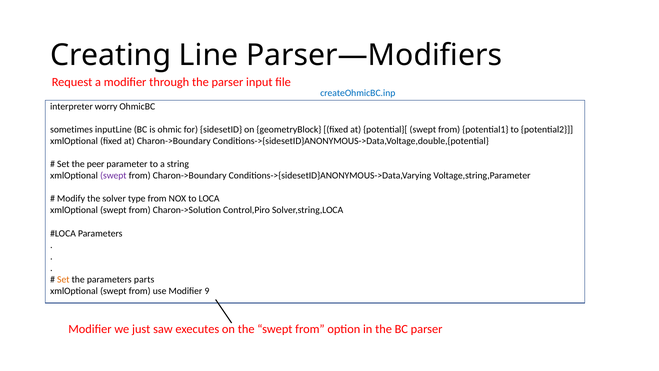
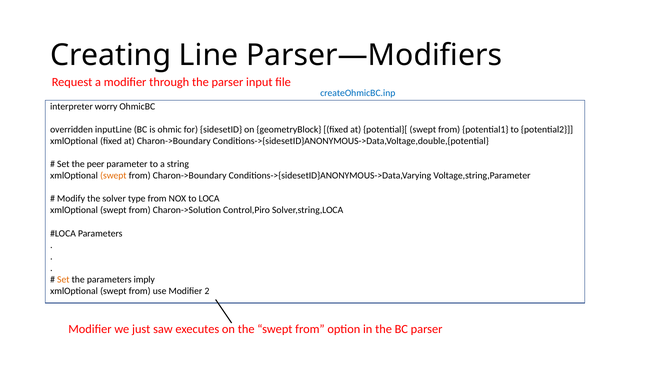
sometimes: sometimes -> overridden (72, 129)
swept colour: purple -> orange (113, 175)
parts: parts -> imply (144, 279)
9: 9 -> 2 (207, 291)
